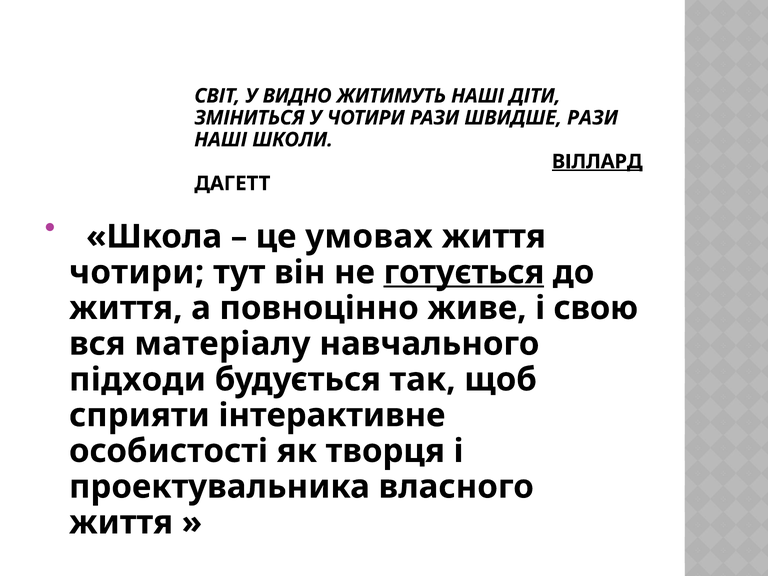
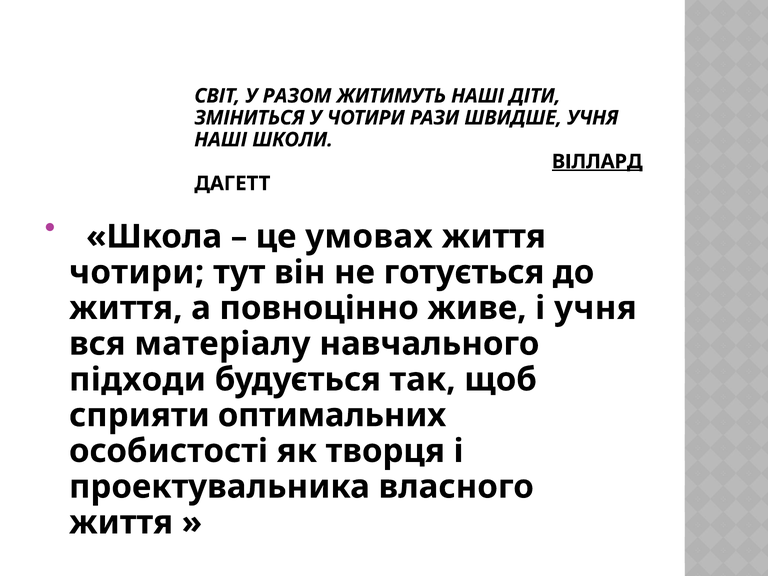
ВИДНО: ВИДНО -> РАЗОМ (297, 96)
ШВИДШЕ РАЗИ: РАЗИ -> УЧНЯ (593, 118)
готується underline: present -> none (464, 272)
і свою: свою -> учня (595, 308)
інтерактивне: інтерактивне -> оптимальних (332, 415)
